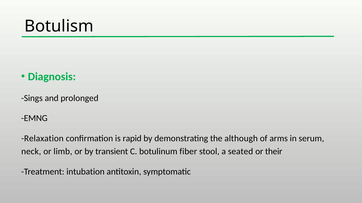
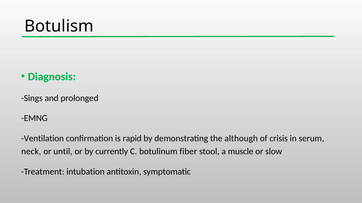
Relaxation: Relaxation -> Ventilation (42, 139)
arms: arms -> crisis (279, 139)
limb: limb -> until (63, 152)
transient: transient -> currently (112, 152)
seated: seated -> muscle (241, 152)
their: their -> slow (274, 152)
